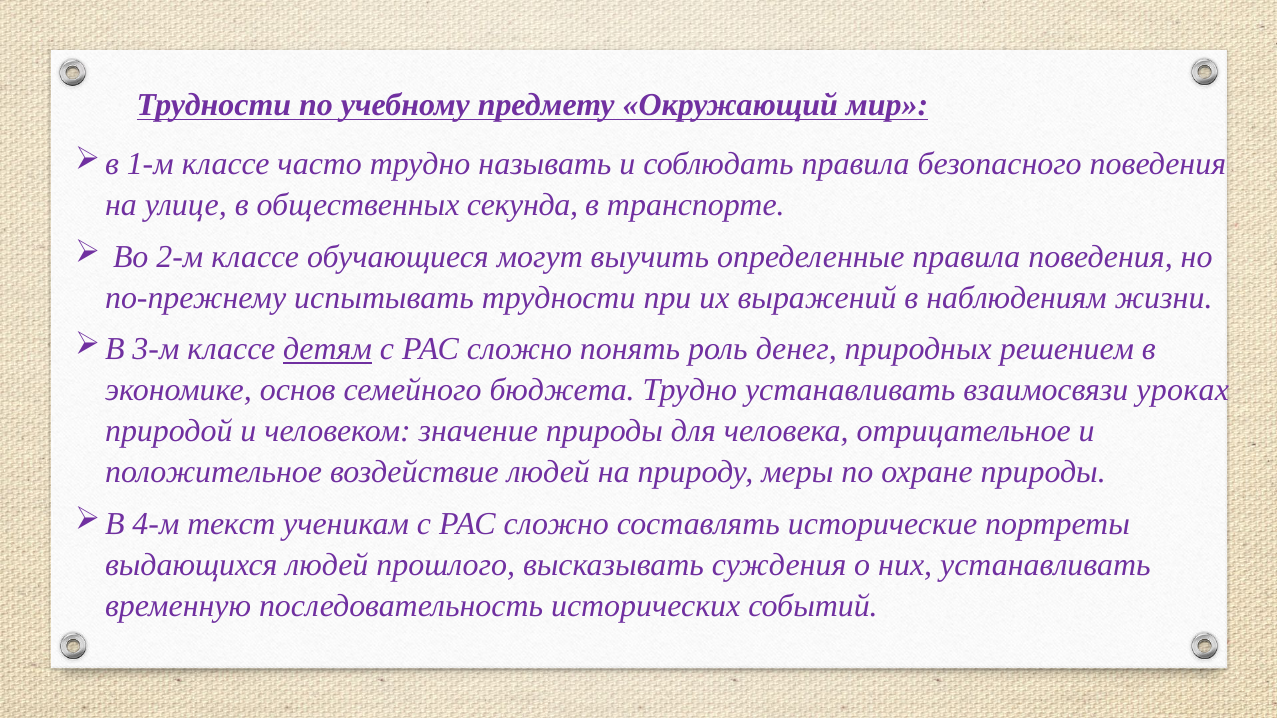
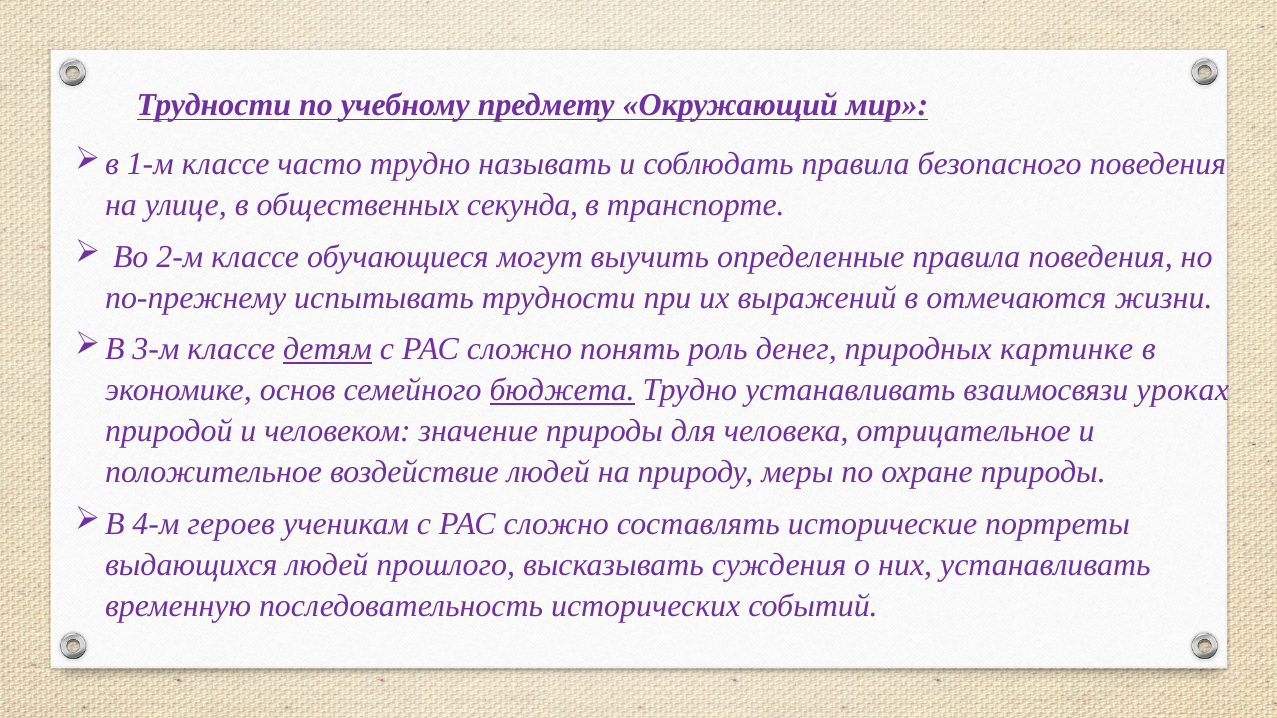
наблюдениям: наблюдениям -> отмечаются (1016, 298)
решением: решением -> картинке (1067, 349)
бюджета underline: none -> present (562, 390)
текст: текст -> героев (231, 524)
